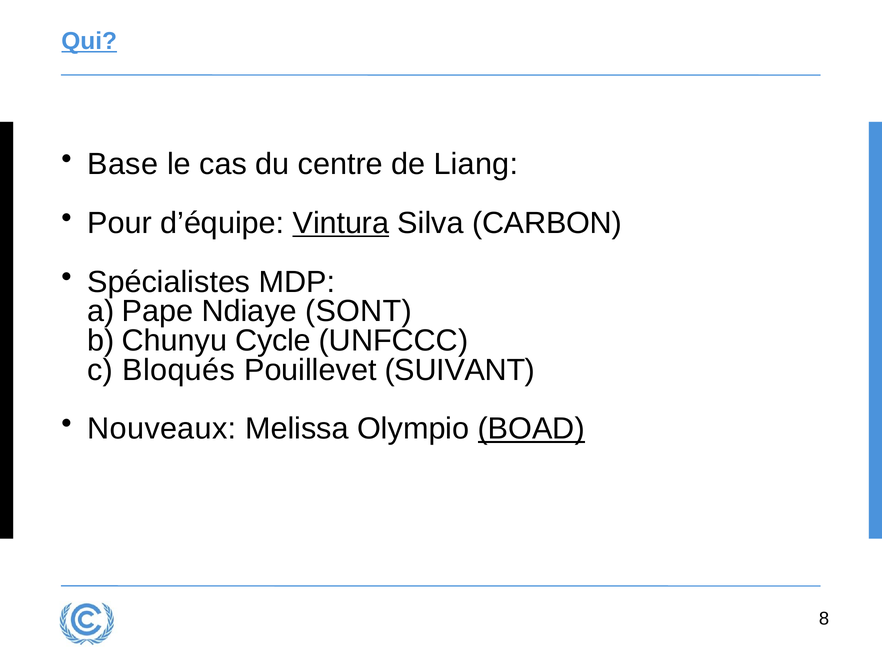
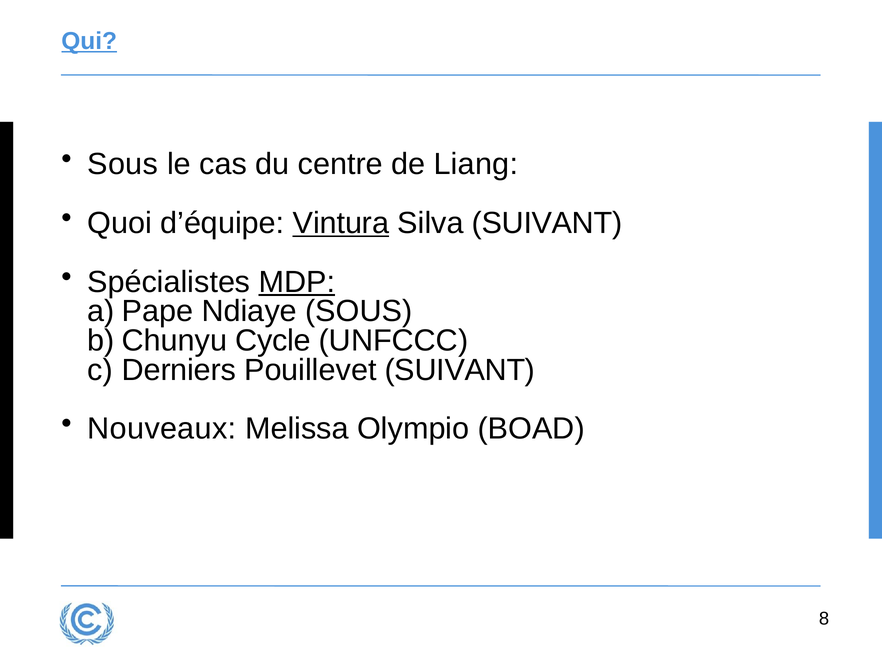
Base: Base -> Sous (123, 164)
Pour: Pour -> Quoi (120, 223)
Silva CARBON: CARBON -> SUIVANT (547, 223)
MDP underline: none -> present (297, 282)
Ndiaye SONT: SONT -> SOUS (359, 312)
Bloqués: Bloqués -> Derniers (179, 370)
BOAD underline: present -> none (531, 429)
